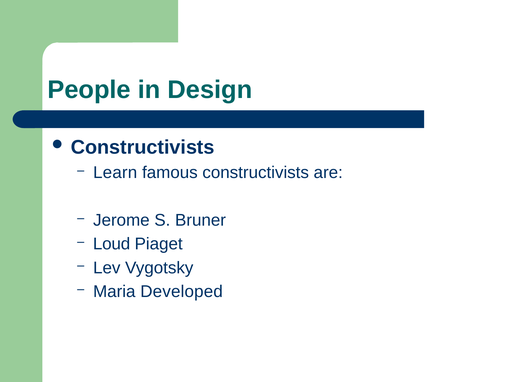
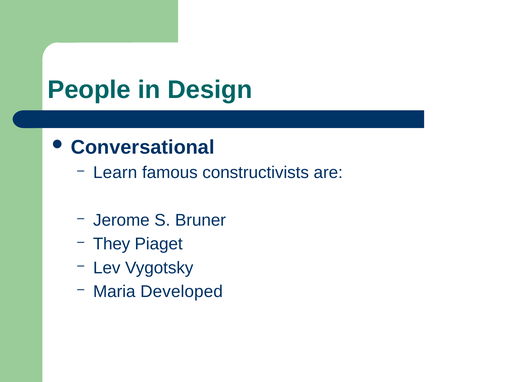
Constructivists: Constructivists -> Conversational (143, 147)
Loud: Loud -> They (112, 244)
